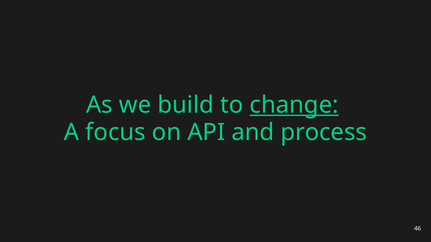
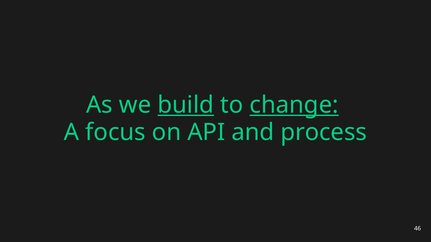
build underline: none -> present (186, 105)
